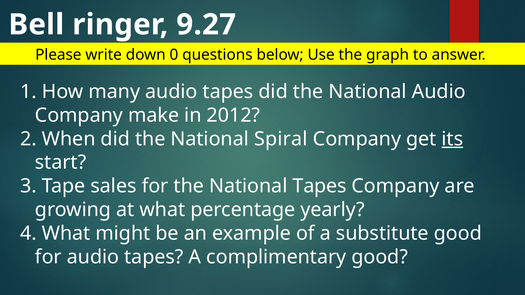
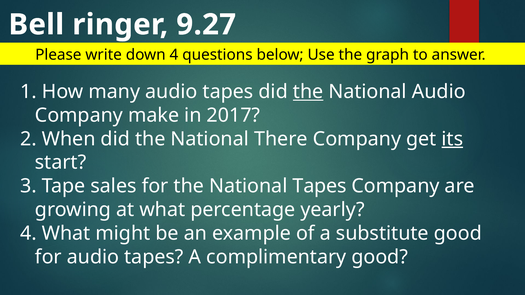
down 0: 0 -> 4 (174, 55)
the underline: none -> present (308, 92)
2012: 2012 -> 2017 (233, 115)
Spiral: Spiral -> There (281, 139)
